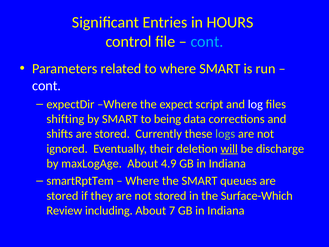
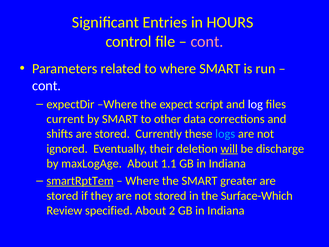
cont colour: light blue -> pink (207, 41)
shifting: shifting -> current (65, 119)
being: being -> other (167, 119)
logs colour: light green -> light blue (225, 134)
4.9: 4.9 -> 1.1 (169, 163)
smartRptTem underline: none -> present (80, 181)
queues: queues -> greater (239, 181)
including: including -> specified (109, 210)
7: 7 -> 2 (172, 210)
